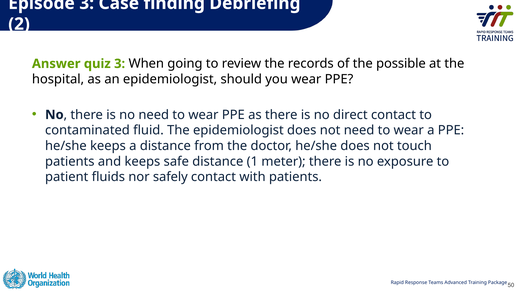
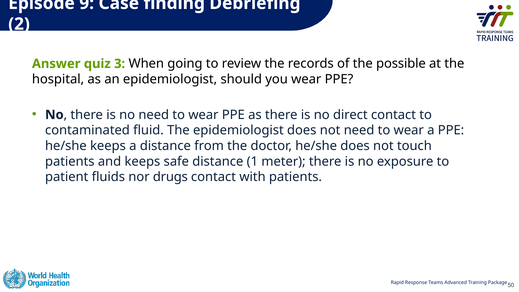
Episode 3: 3 -> 9 (87, 3)
safely: safely -> drugs (170, 177)
